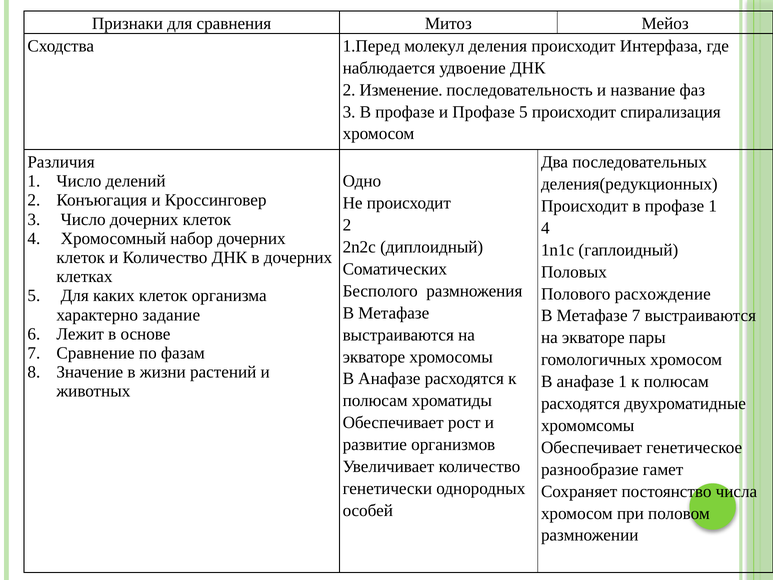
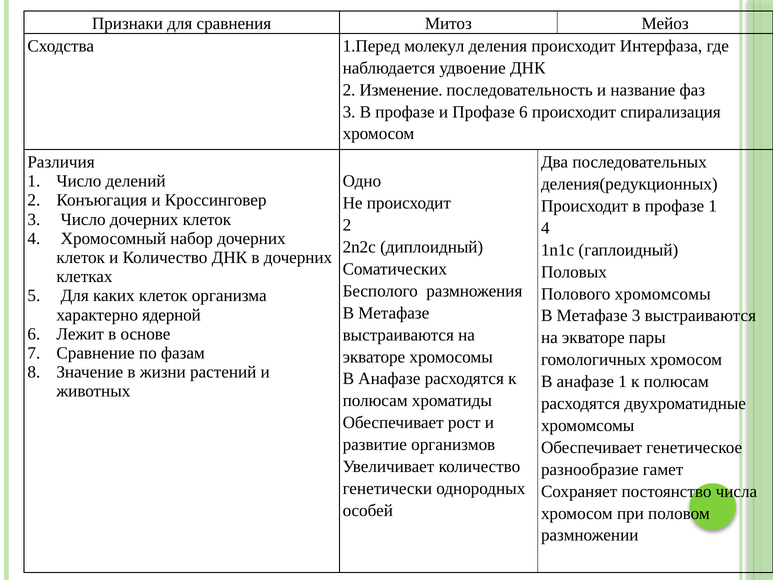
Профазе 5: 5 -> 6 (523, 112)
Полового расхождение: расхождение -> хромомсомы (663, 294)
задание: задание -> ядерной (171, 315)
Метафазе 7: 7 -> 3 (636, 316)
